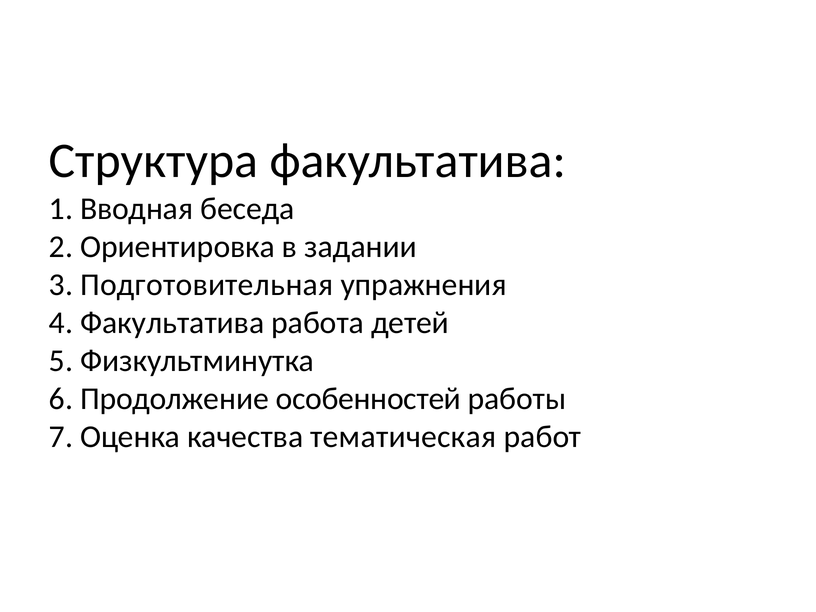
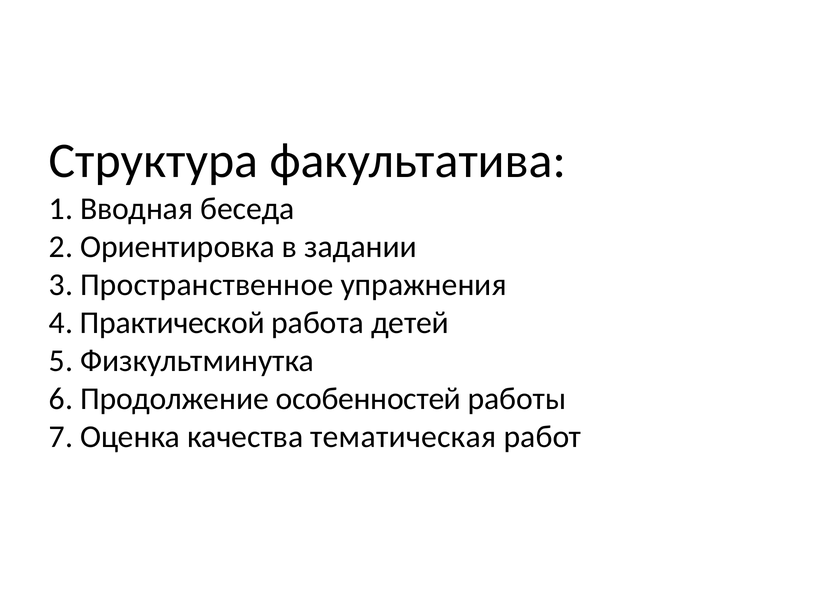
Подготовительная: Подготовительная -> Пространственное (207, 285)
4 Факультатива: Факультатива -> Практической (172, 323)
